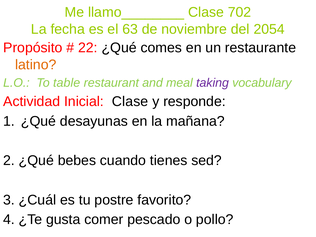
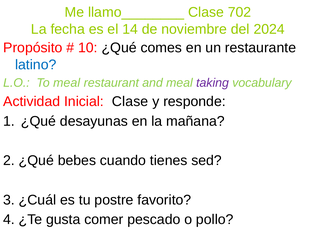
63: 63 -> 14 (130, 29)
2054: 2054 -> 2024 (269, 29)
22: 22 -> 10 (88, 48)
latino colour: orange -> blue (36, 65)
To table: table -> meal (67, 83)
